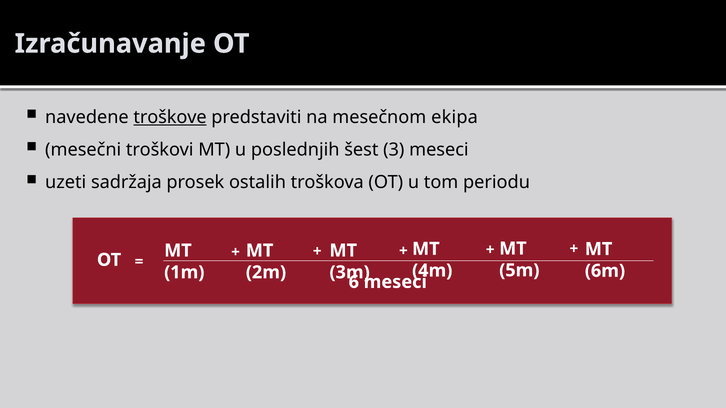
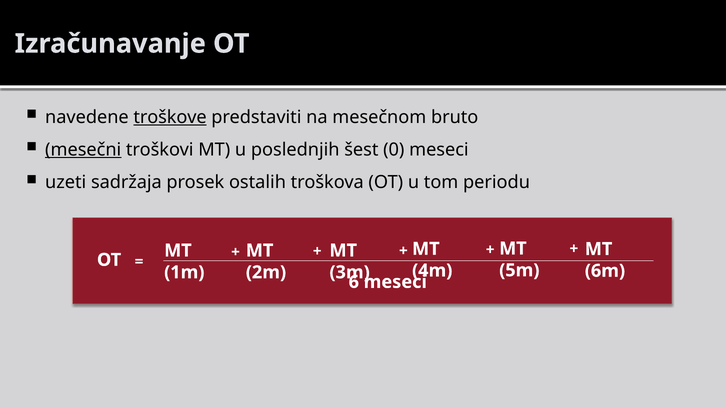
ekipa: ekipa -> bruto (455, 117)
mesečni underline: none -> present (83, 150)
3: 3 -> 0 (394, 150)
